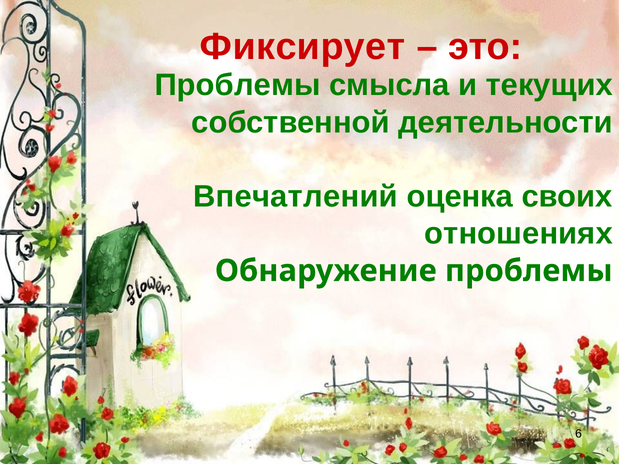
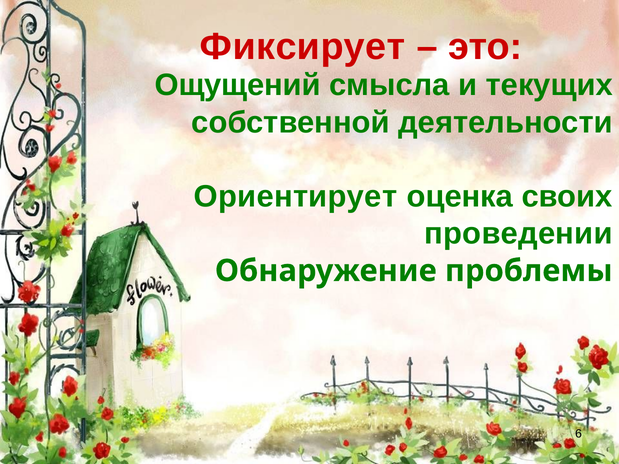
Проблемы: Проблемы -> Ощущений (238, 85)
Впечатлений: Впечатлений -> Ориентирует (295, 197)
отношениях: отношениях -> проведении (519, 234)
